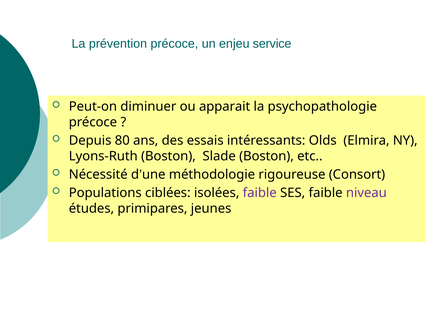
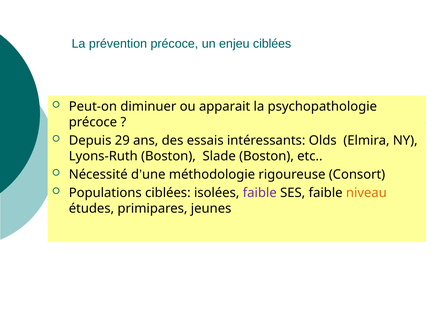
enjeu service: service -> ciblées (272, 44)
80: 80 -> 29 (122, 141)
niveau colour: purple -> orange (366, 193)
